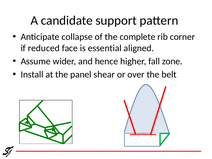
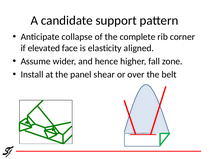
reduced: reduced -> elevated (44, 48)
essential: essential -> elasticity (105, 48)
